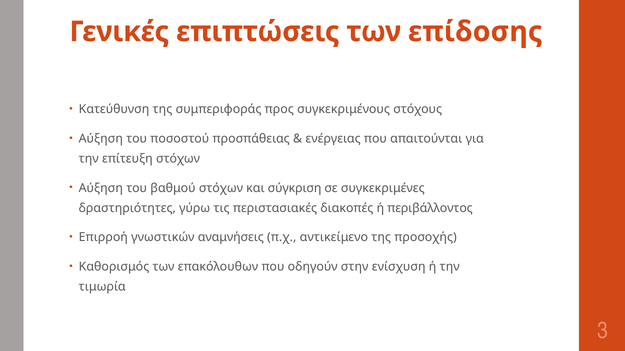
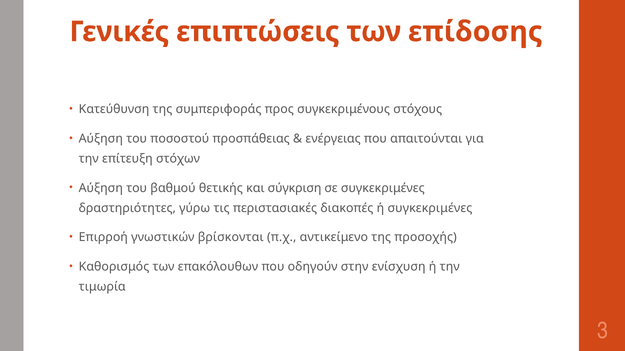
βαθμού στόχων: στόχων -> θετικής (221, 188)
ή περιβάλλοντος: περιβάλλοντος -> συγκεκριμένες (430, 208)
αναμνήσεις: αναμνήσεις -> βρίσκονται (231, 238)
